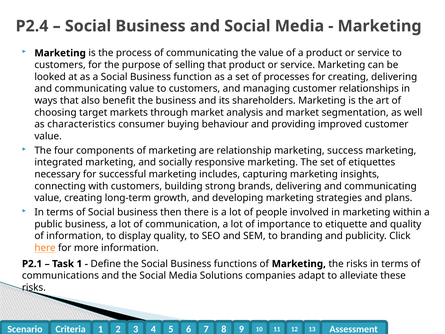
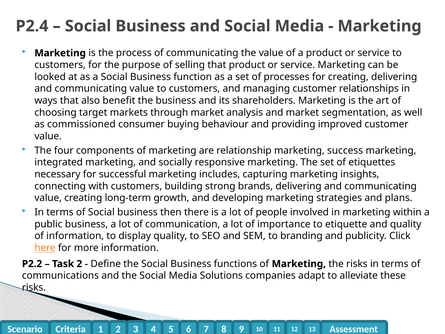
characteristics: characteristics -> commissioned (81, 124)
P2.1: P2.1 -> P2.2 (32, 264)
Task 1: 1 -> 2 (79, 264)
